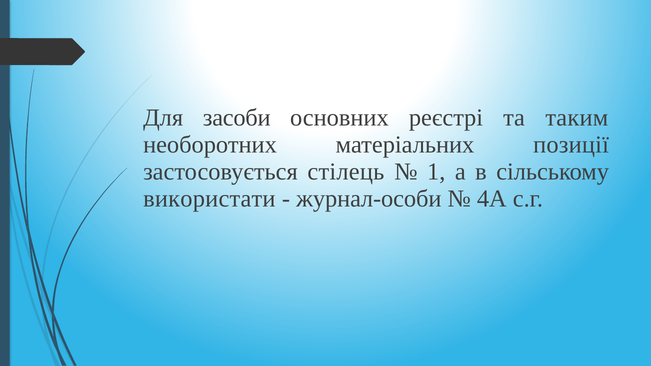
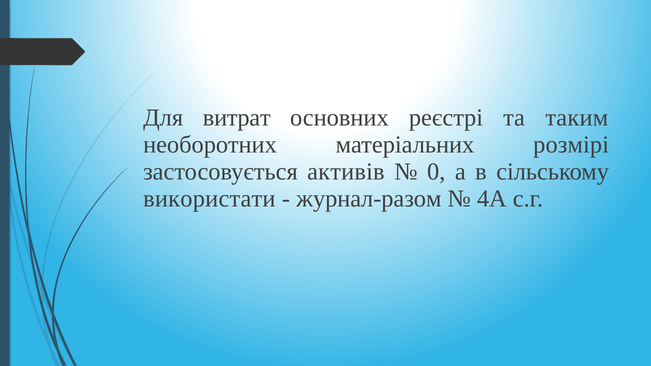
засоби: засоби -> витрат (237, 118)
позиції: позиції -> розмірі (571, 145)
стілець: стілець -> активів (346, 172)
1: 1 -> 0 (436, 172)
журнал-особи: журнал-особи -> журнал-разом (369, 199)
